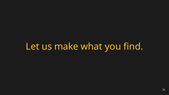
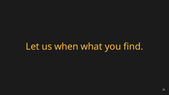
make: make -> when (66, 47)
